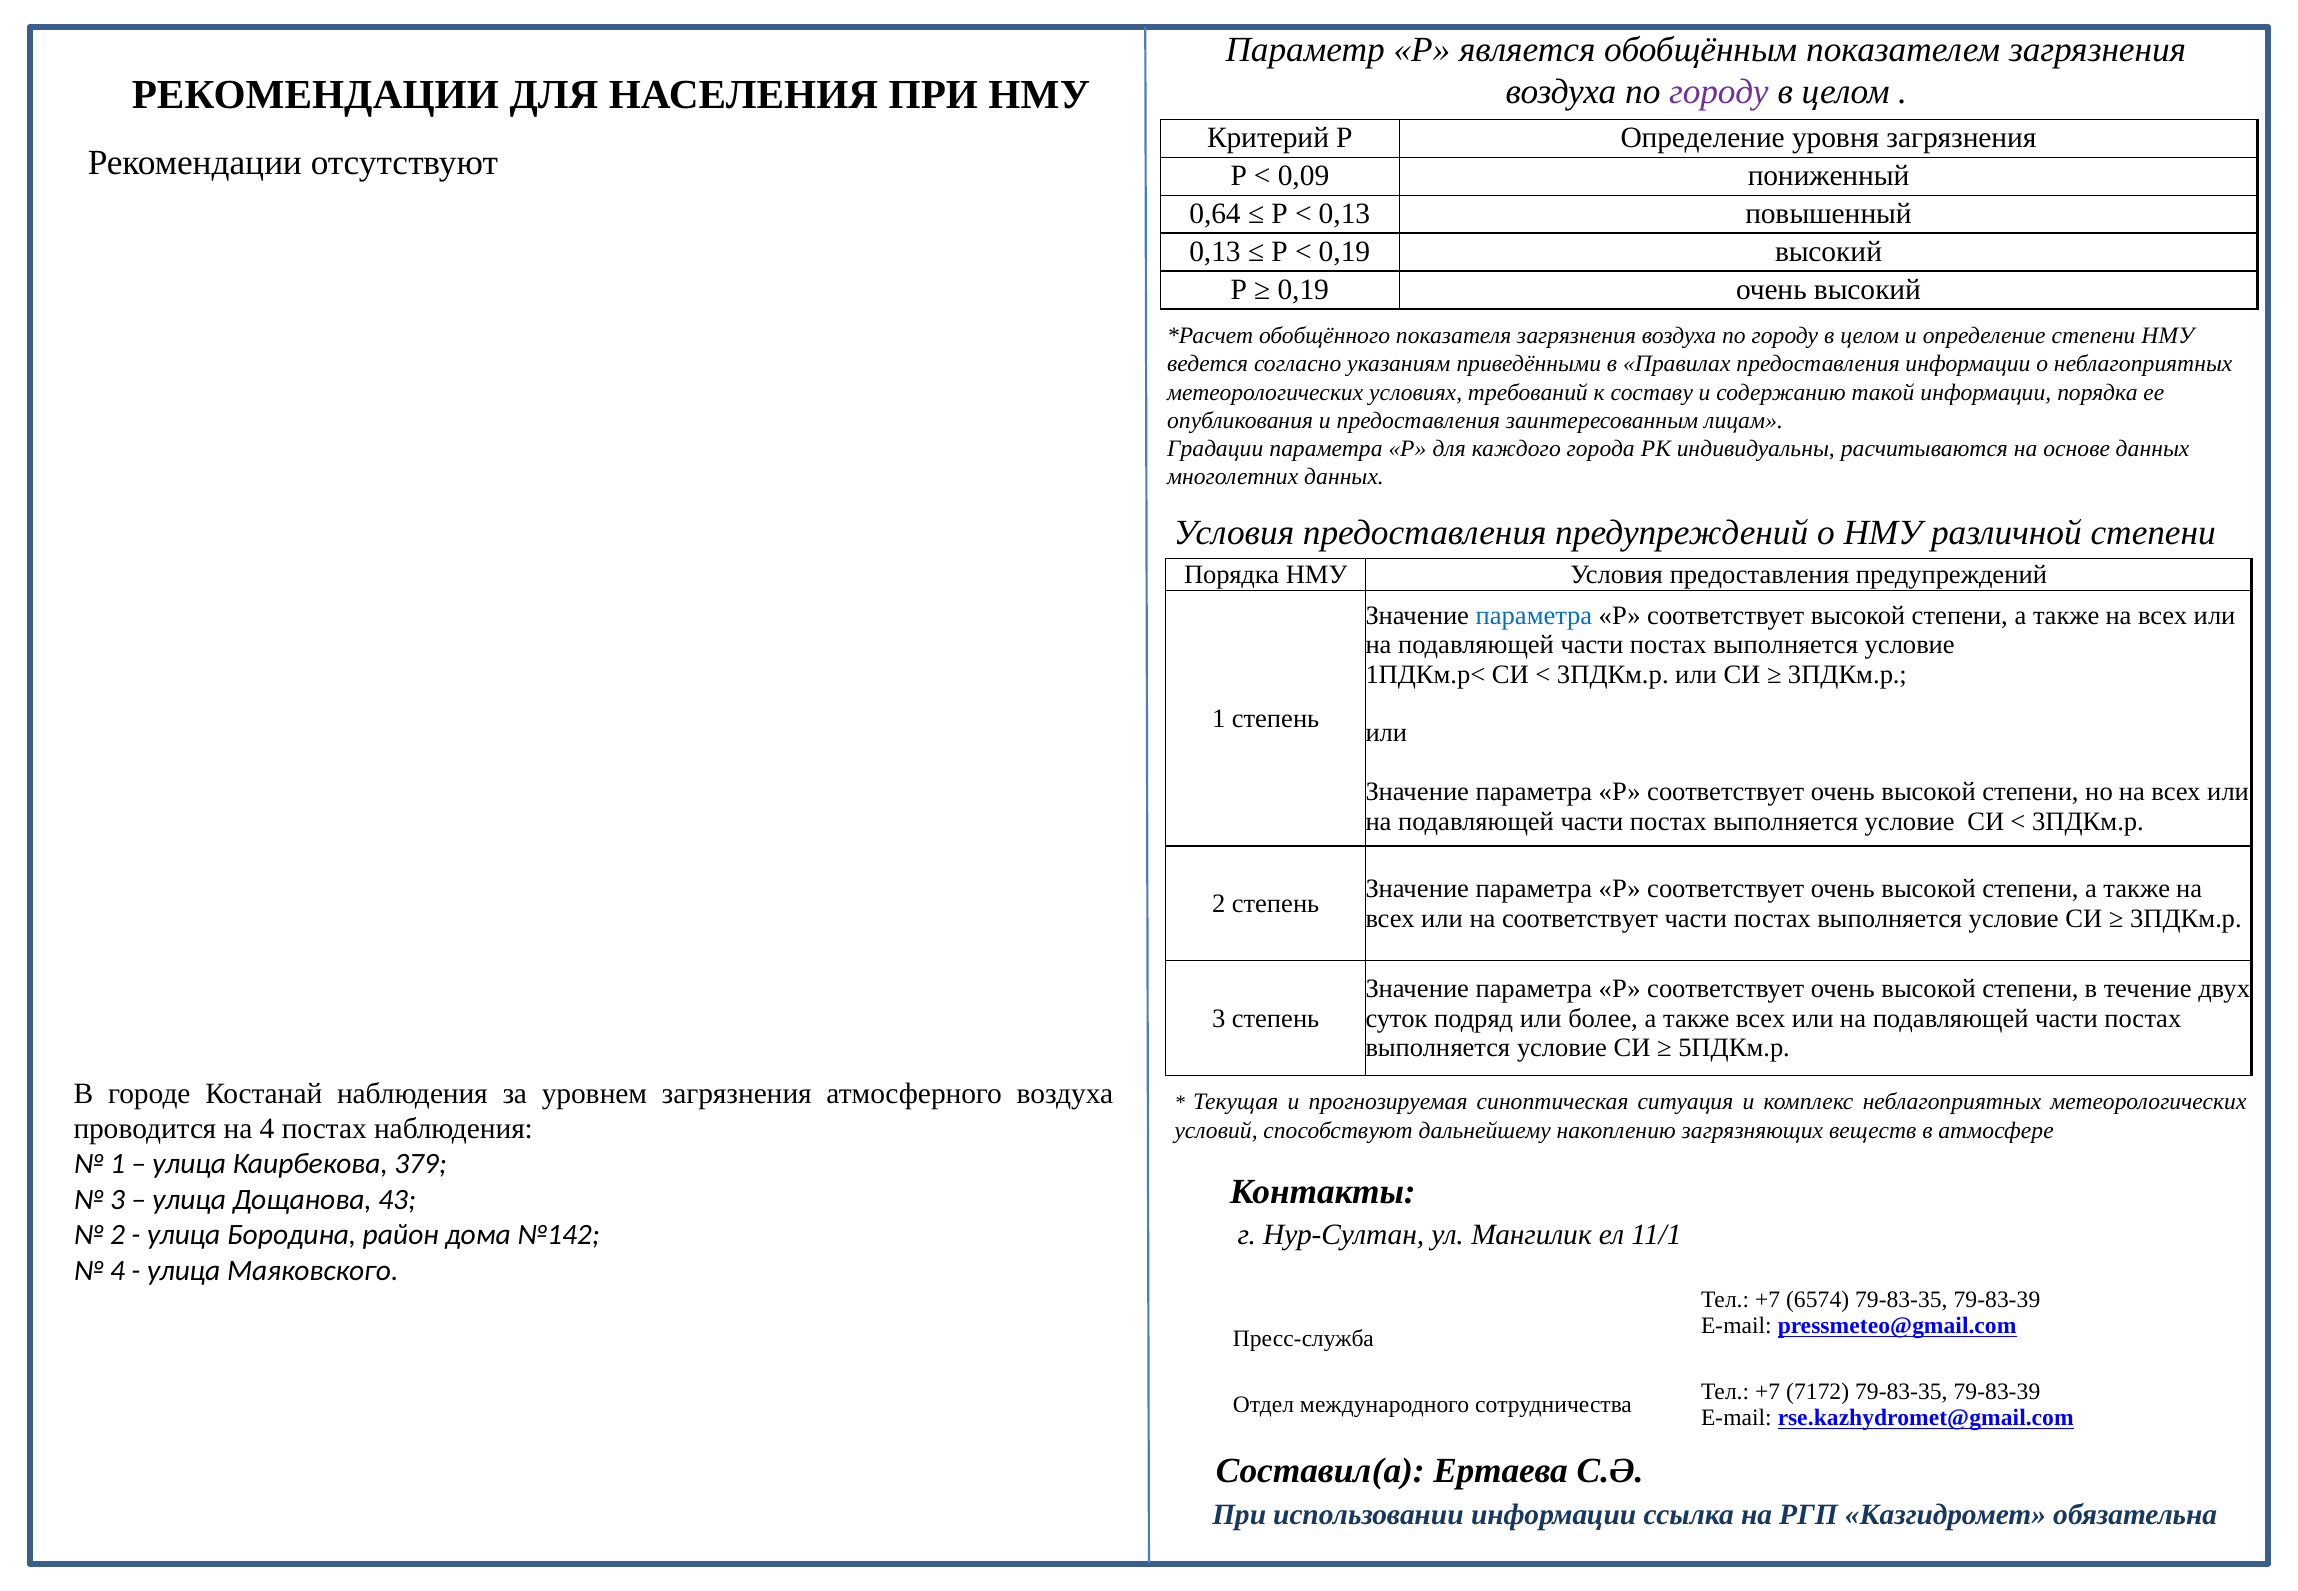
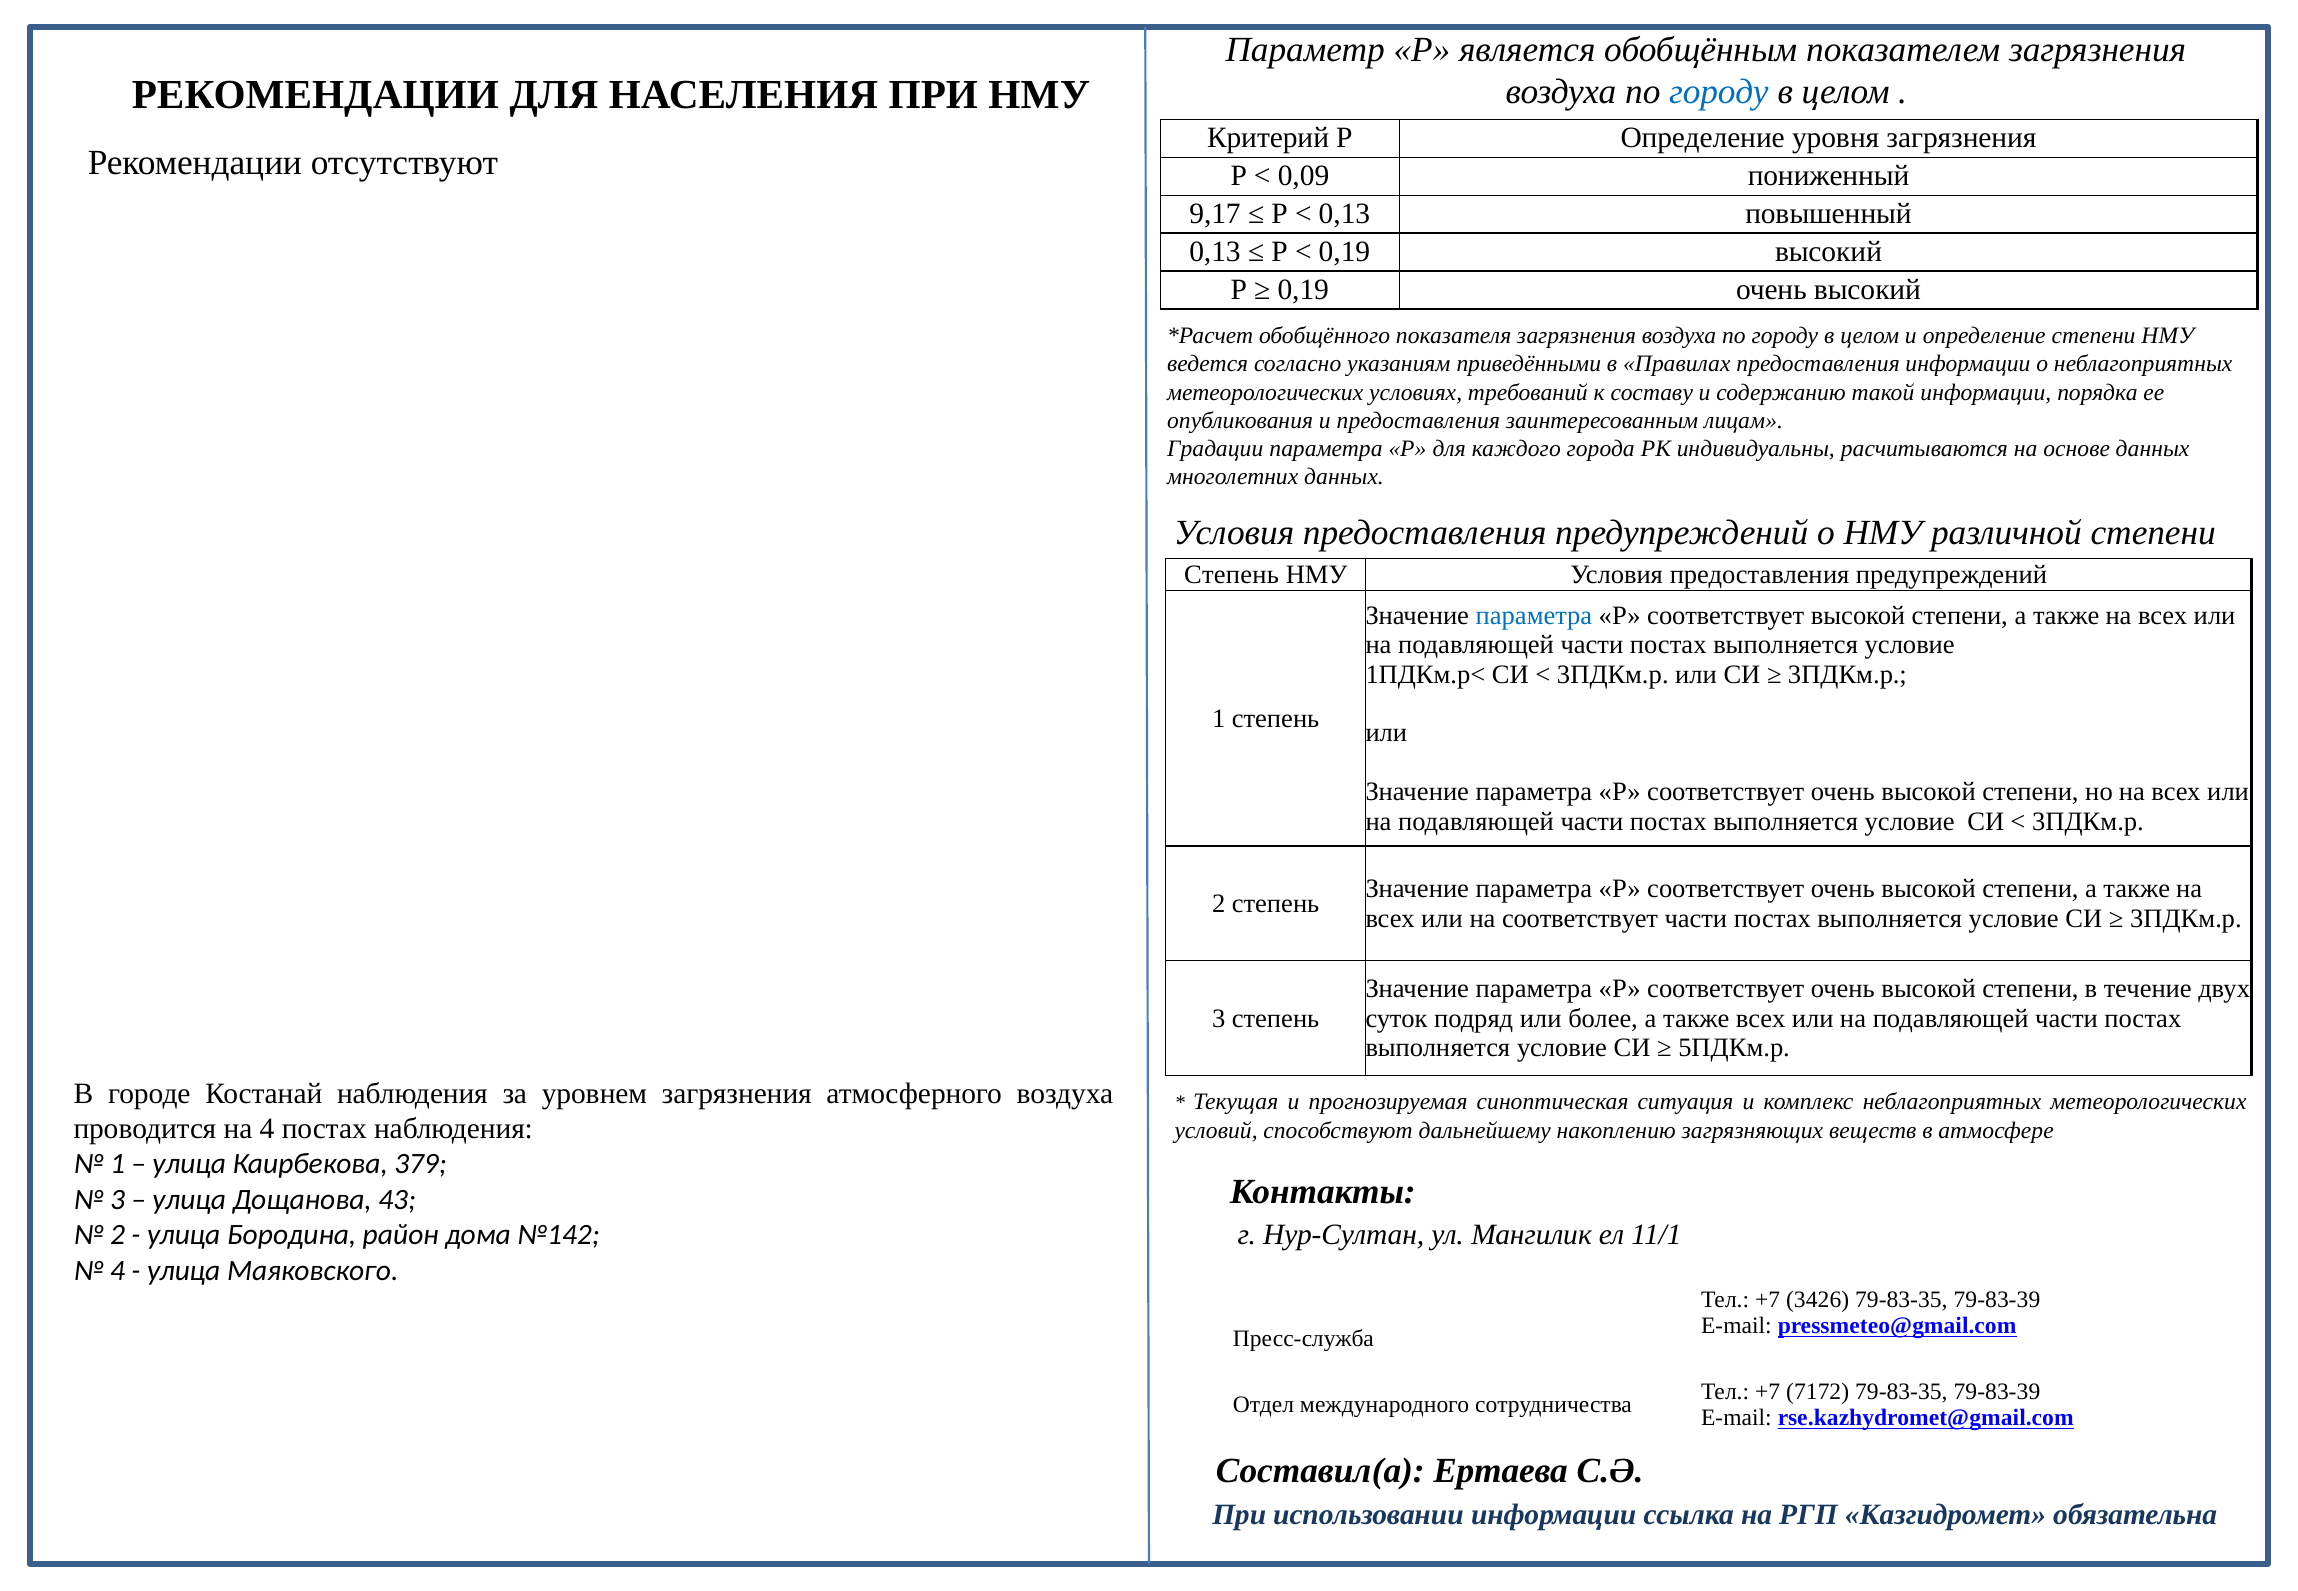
городу colour: purple -> blue (1719, 92)
0,64: 0,64 -> 9,17 (1215, 214)
Порядка: Порядка -> Степень (1232, 575)
6574: 6574 -> 3426 (1818, 1300)
